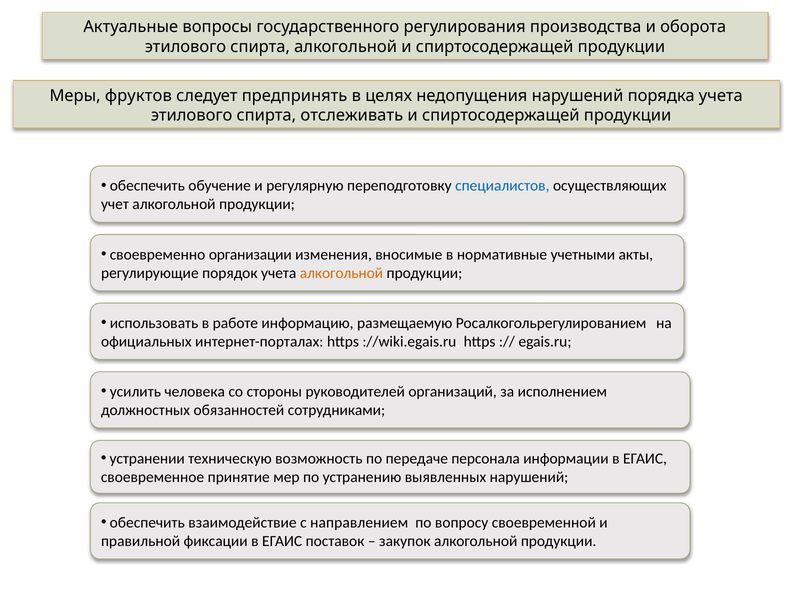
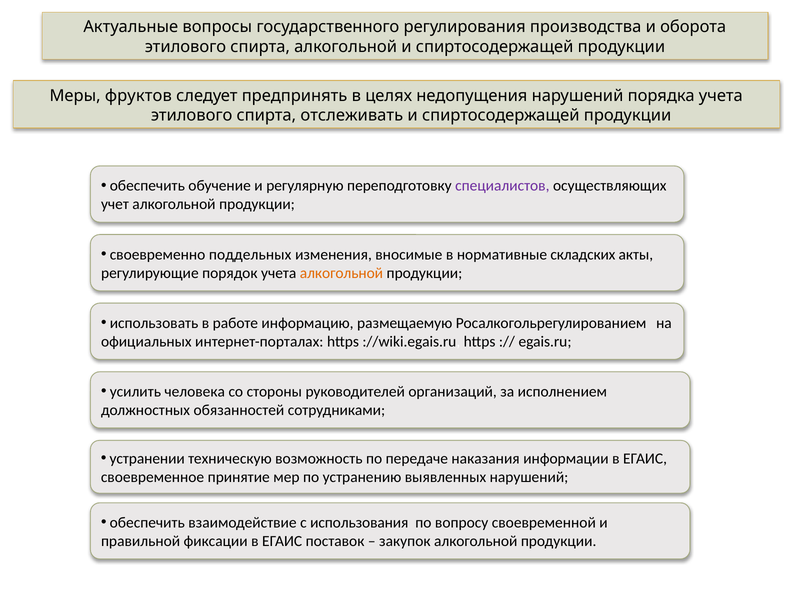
специалистов colour: blue -> purple (502, 186)
организации: организации -> поддельных (250, 255)
учетными: учетными -> складских (583, 255)
персонала: персонала -> наказания (486, 459)
направлением: направлением -> использования (359, 523)
